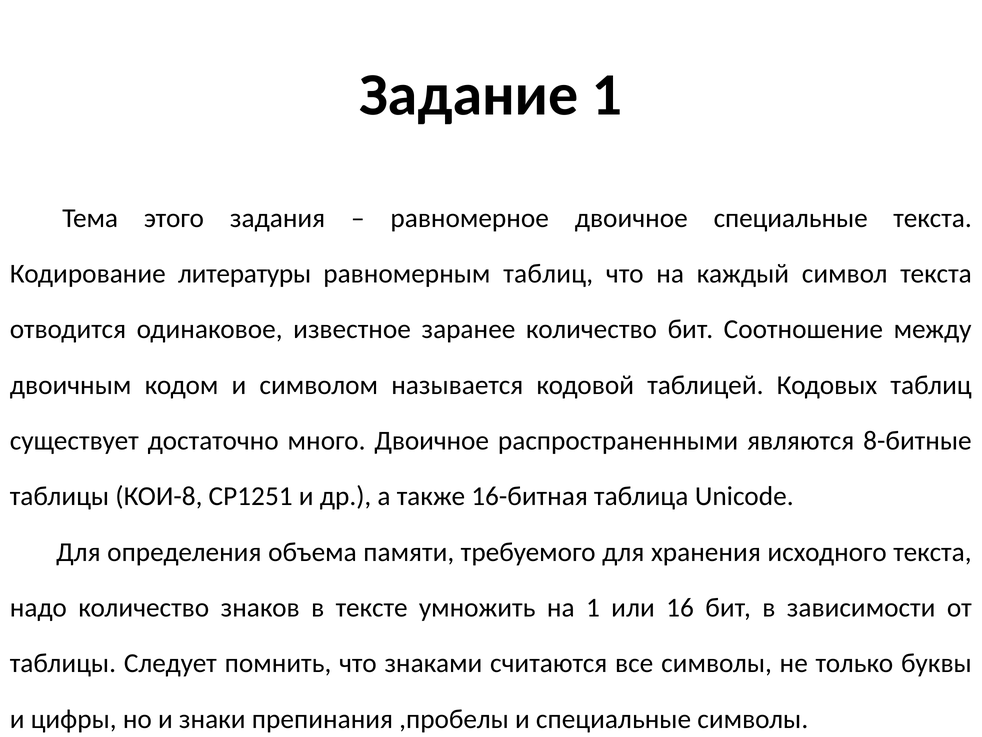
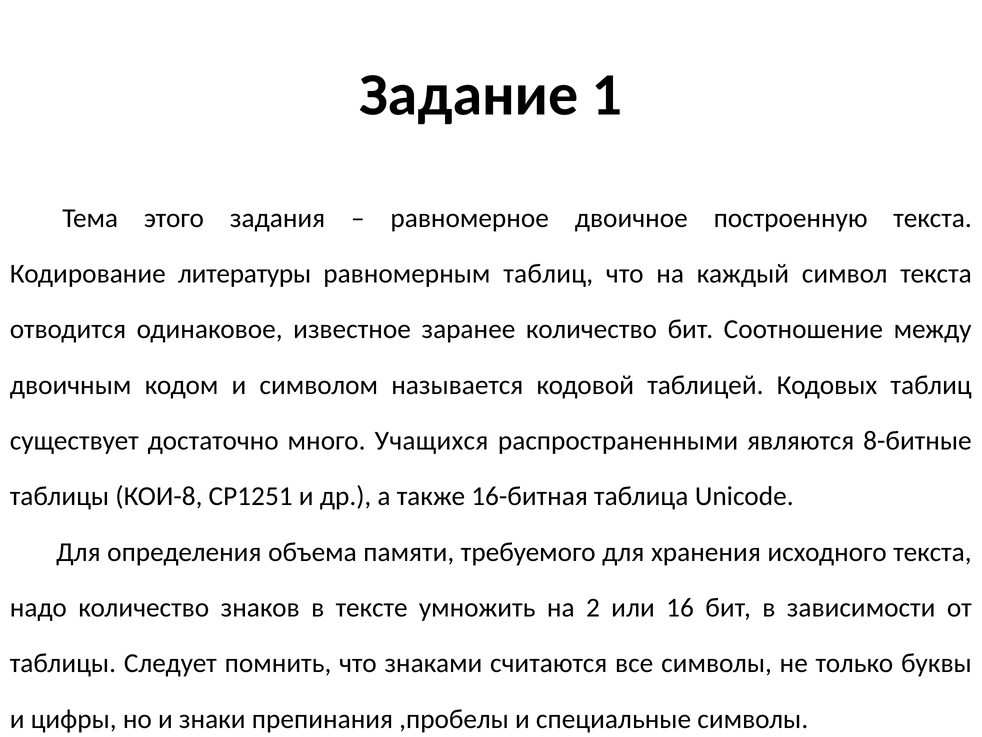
двоичное специальные: специальные -> построенную (791, 218)
много Двоичное: Двоичное -> Учащихся (432, 440)
на 1: 1 -> 2 (593, 607)
